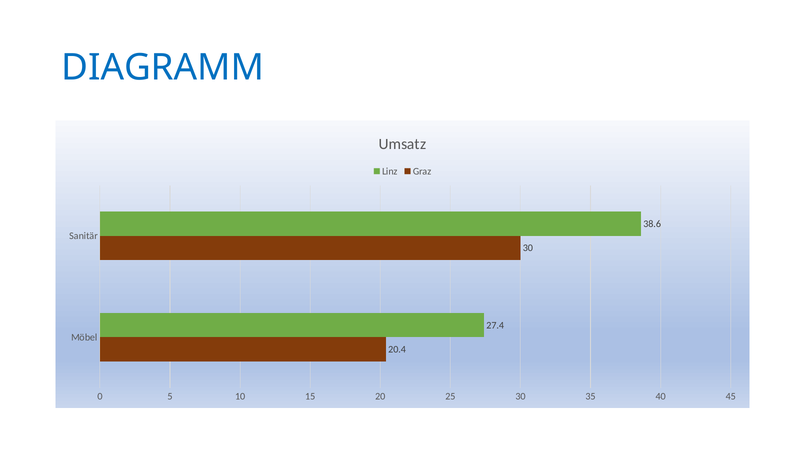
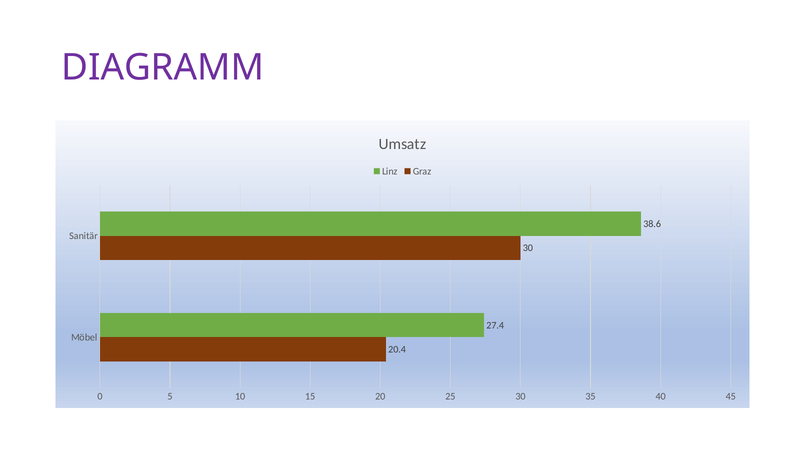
DIAGRAMM colour: blue -> purple (163, 68)
